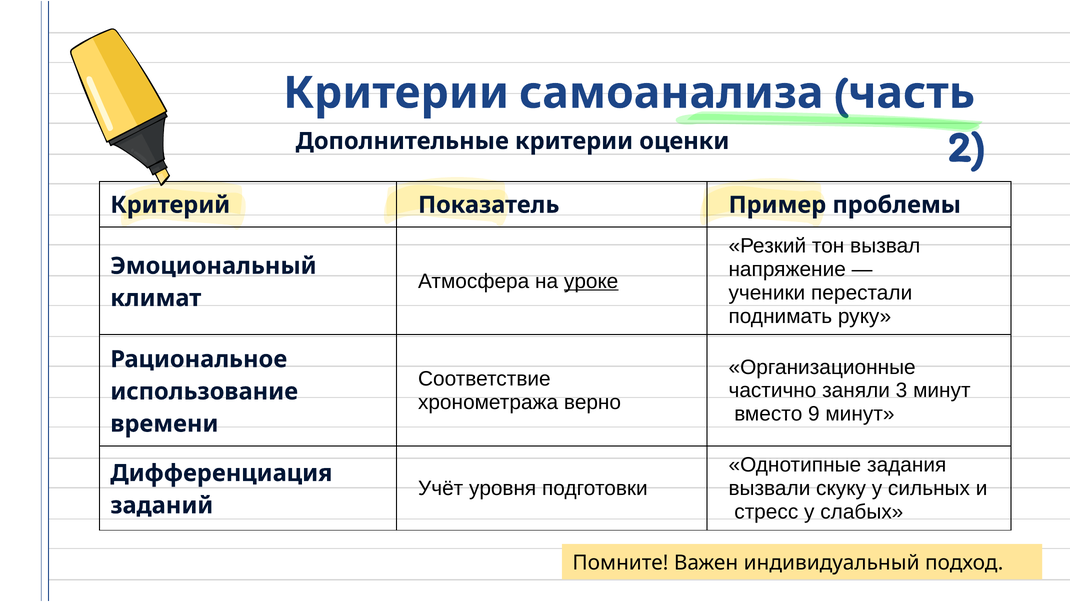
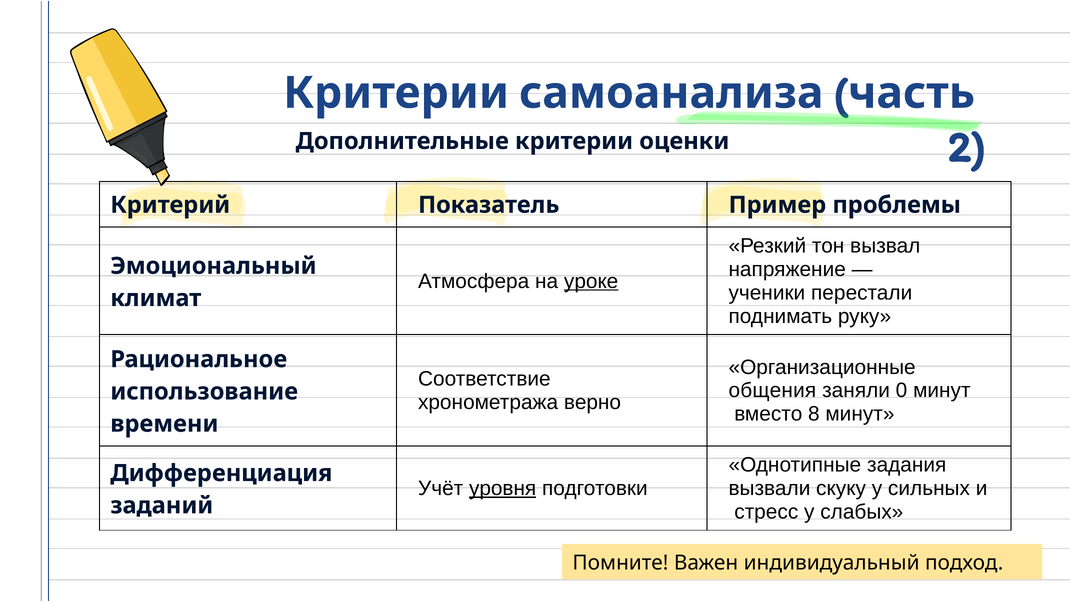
частично: частично -> общения (772, 391)
3: 3 -> 0 (902, 391)
9: 9 -> 8 (814, 414)
уровня underline: none -> present (503, 488)
